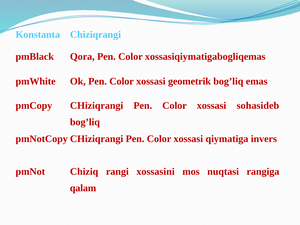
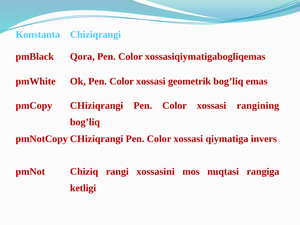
sohasideb: sohasideb -> rangining (258, 106)
qalam: qalam -> ketligi (83, 188)
